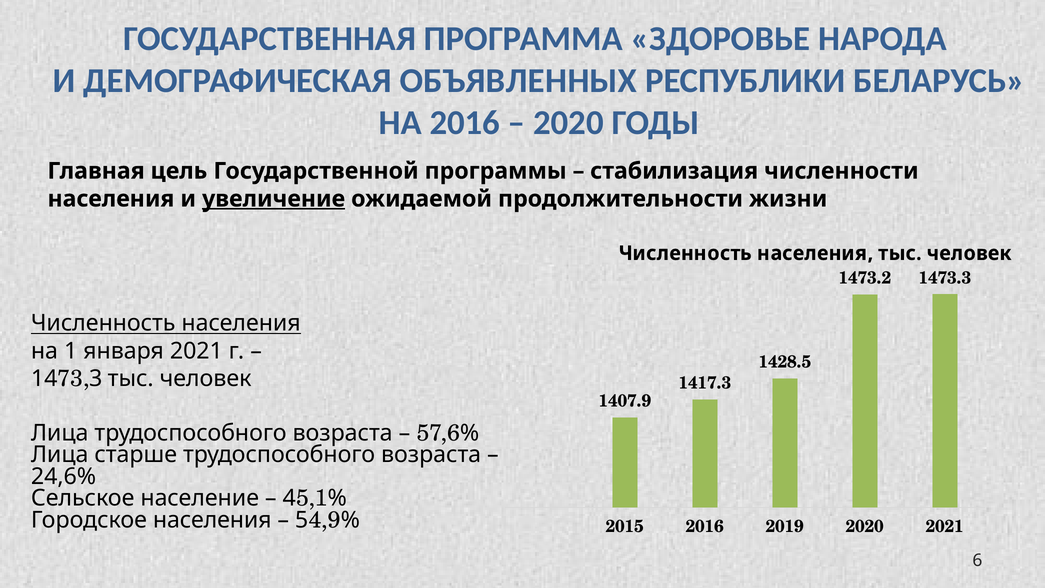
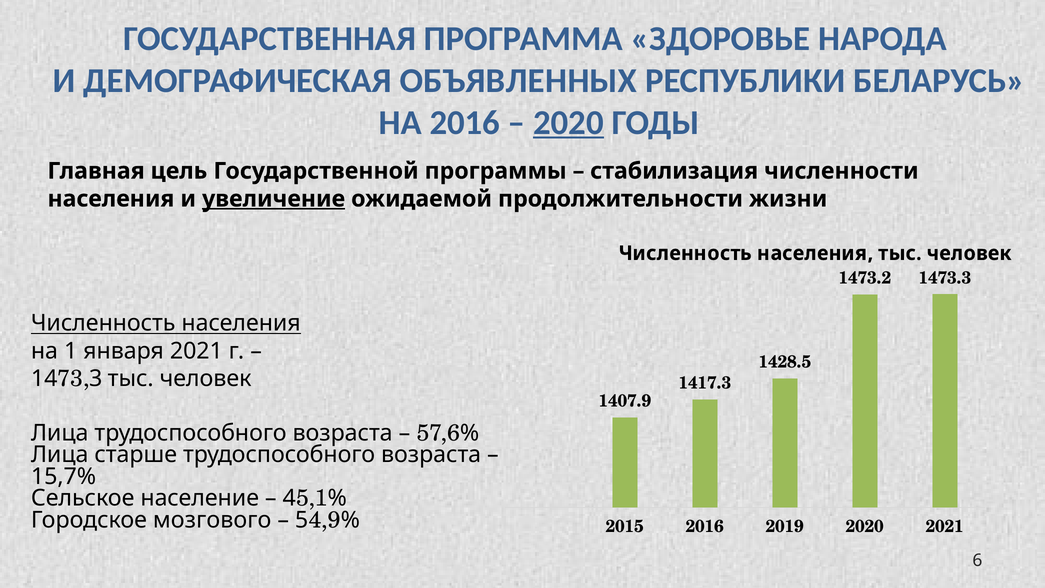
2020 underline: none -> present (568, 123)
24,6%: 24,6% -> 15,7% (64, 476)
Городское населения: населения -> мозгового (212, 520)
